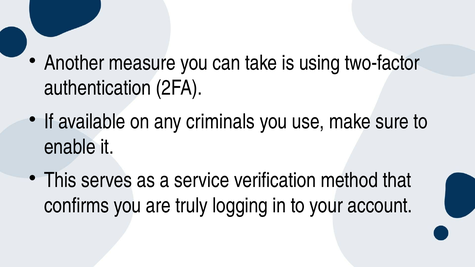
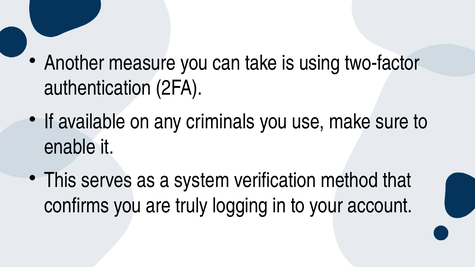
service: service -> system (202, 180)
